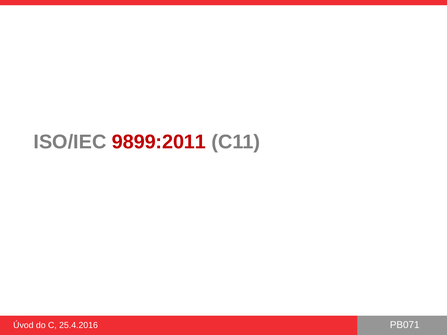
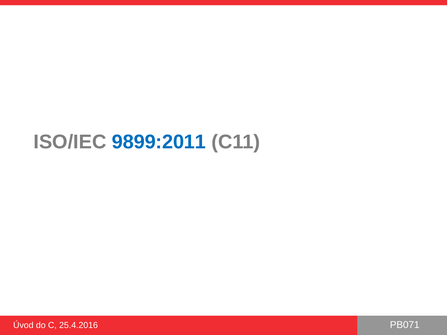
9899:2011 colour: red -> blue (159, 142)
